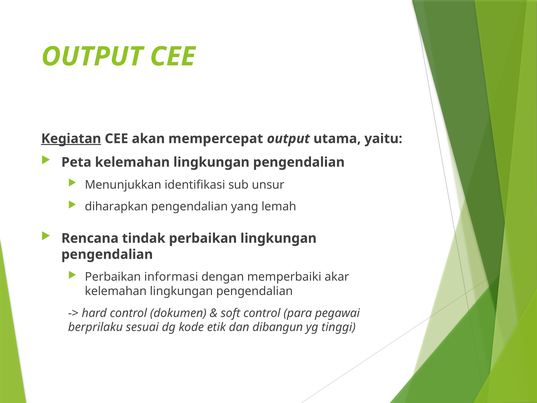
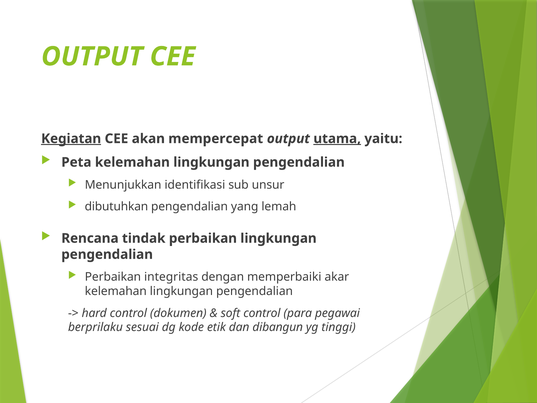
utama underline: none -> present (337, 139)
diharapkan: diharapkan -> dibutuhkan (116, 206)
informasi: informasi -> integritas (171, 277)
